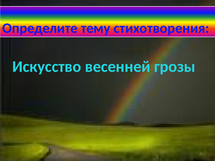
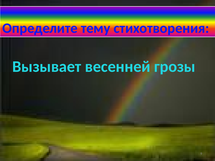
Искусство: Искусство -> Вызывает (47, 67)
